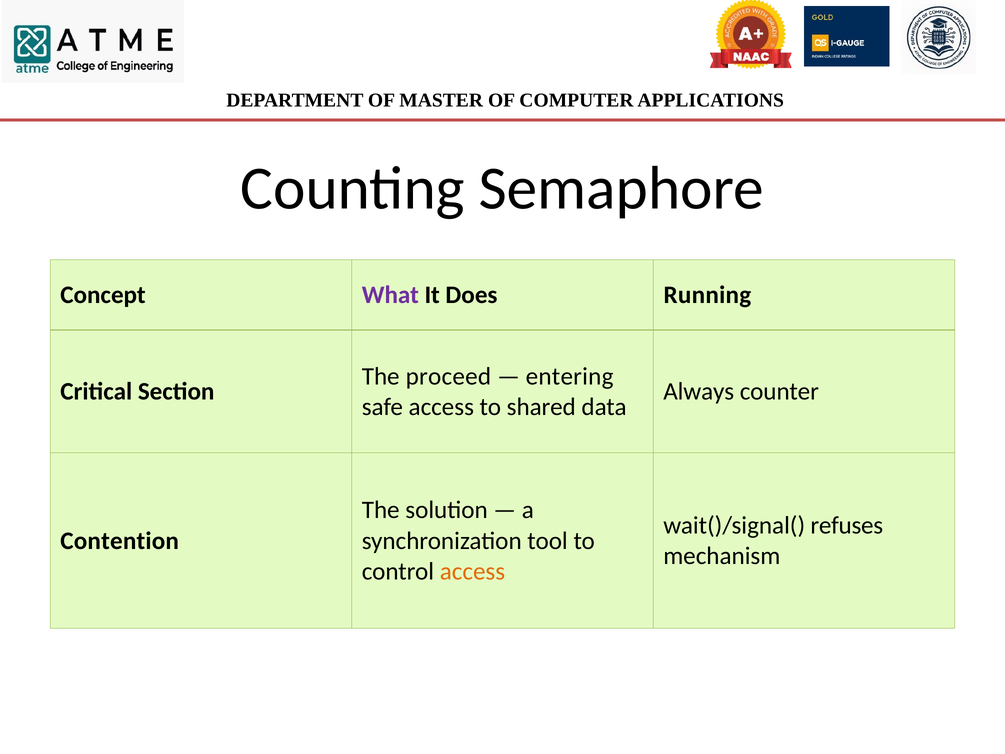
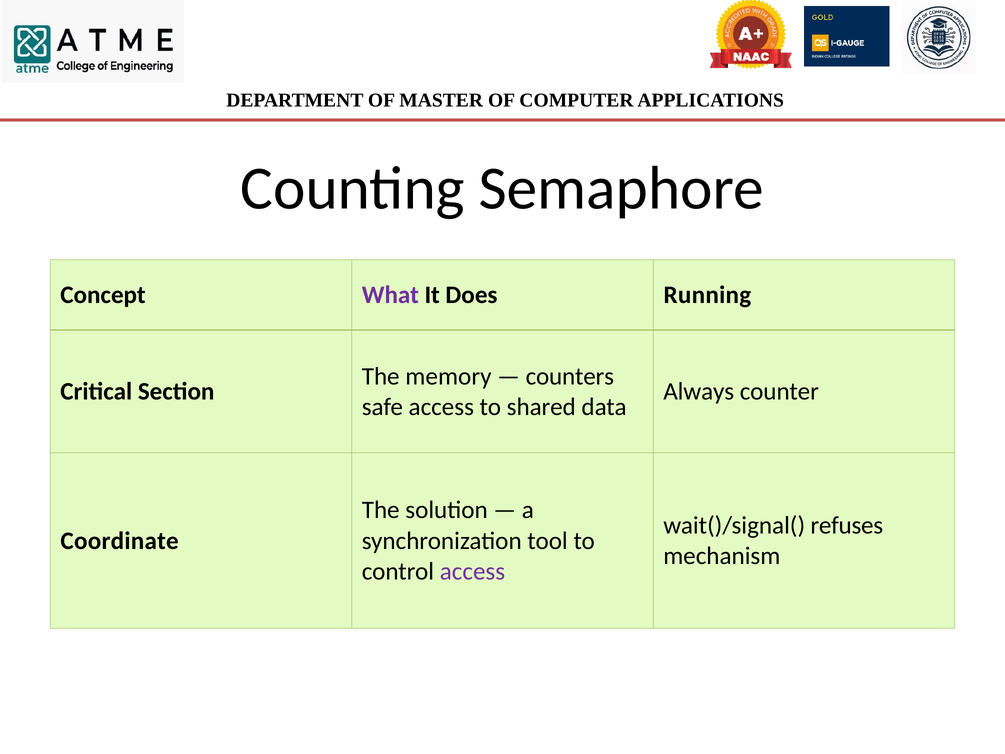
proceed: proceed -> memory (448, 376)
entering: entering -> counters (570, 376)
Contention: Contention -> Coordinate (120, 541)
access colour: orange -> purple (472, 571)
